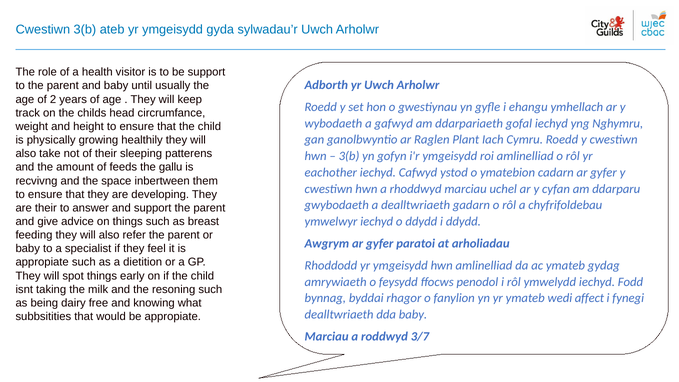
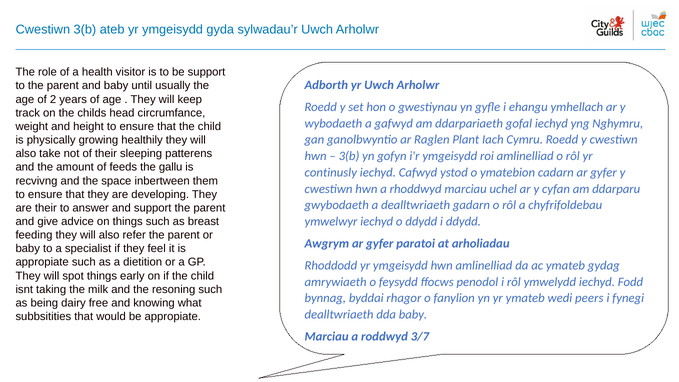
eachother: eachother -> continusly (331, 172)
affect: affect -> peers (589, 298)
